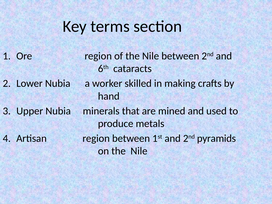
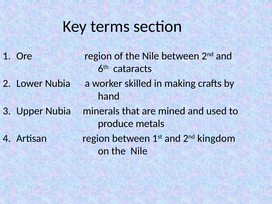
pyramids: pyramids -> kingdom (216, 138)
